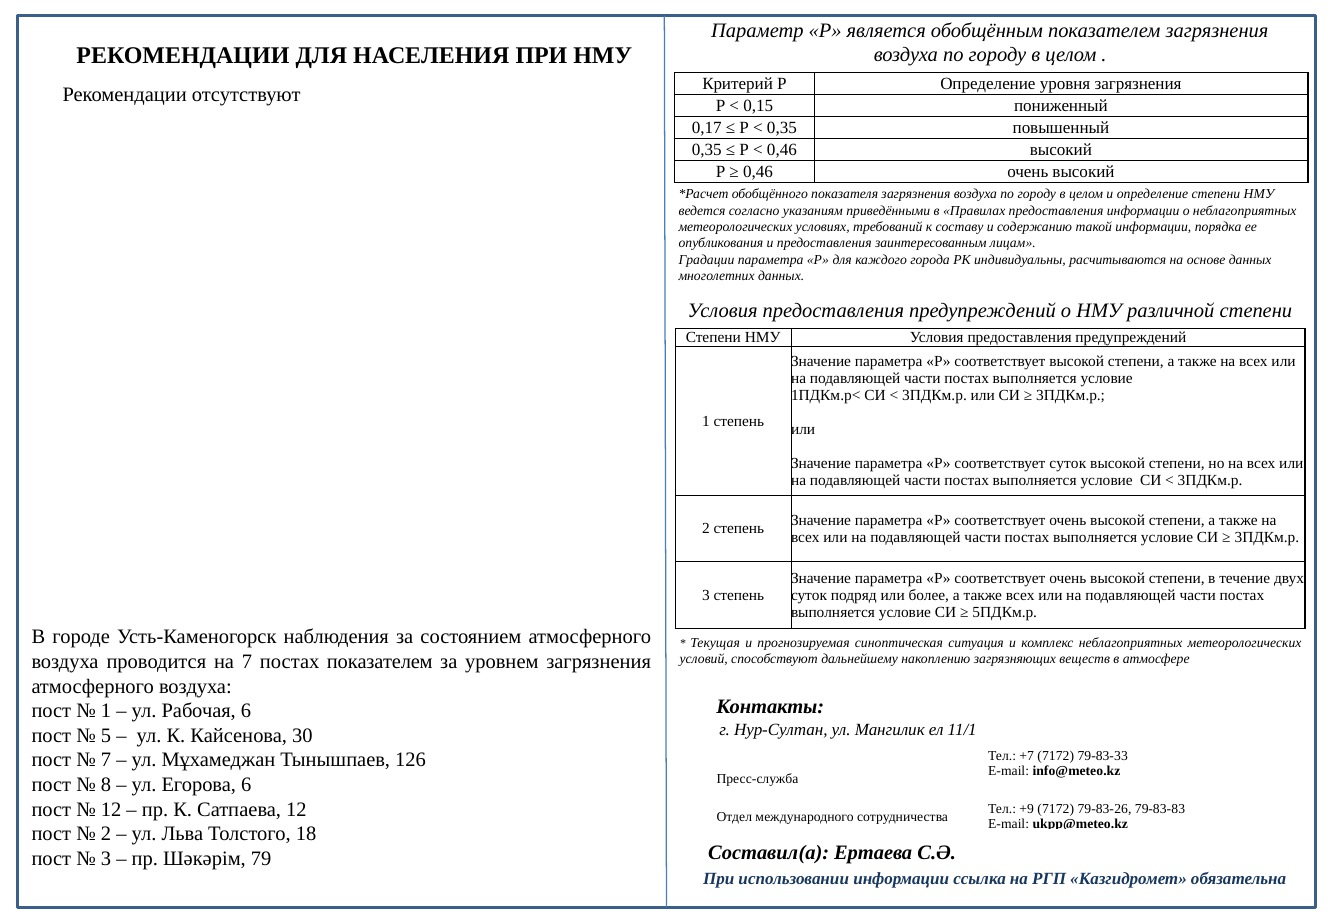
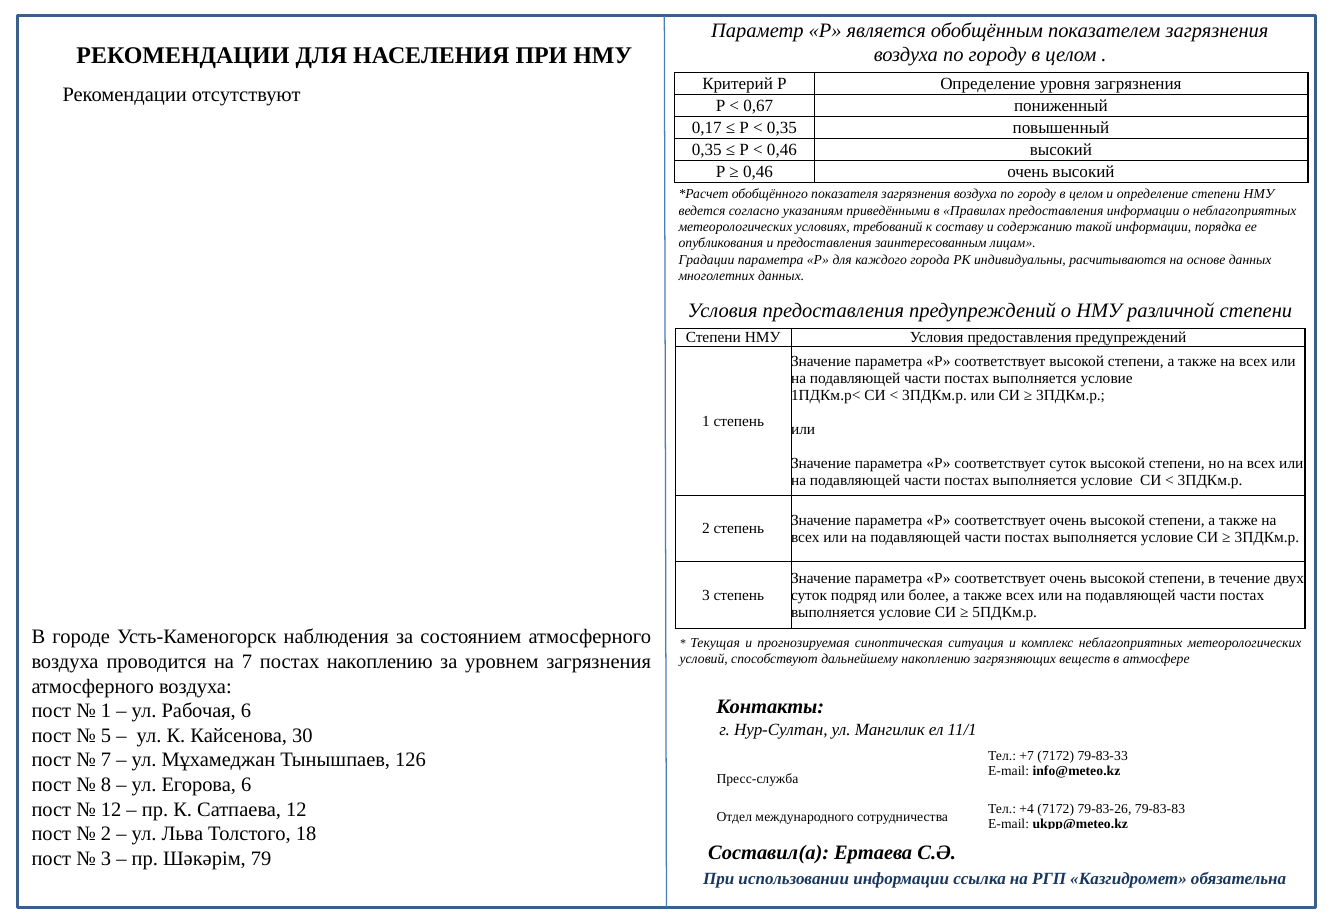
0,15: 0,15 -> 0,67 (758, 106)
постах показателем: показателем -> накоплению (380, 662)
+9: +9 -> +4 (1027, 809)
